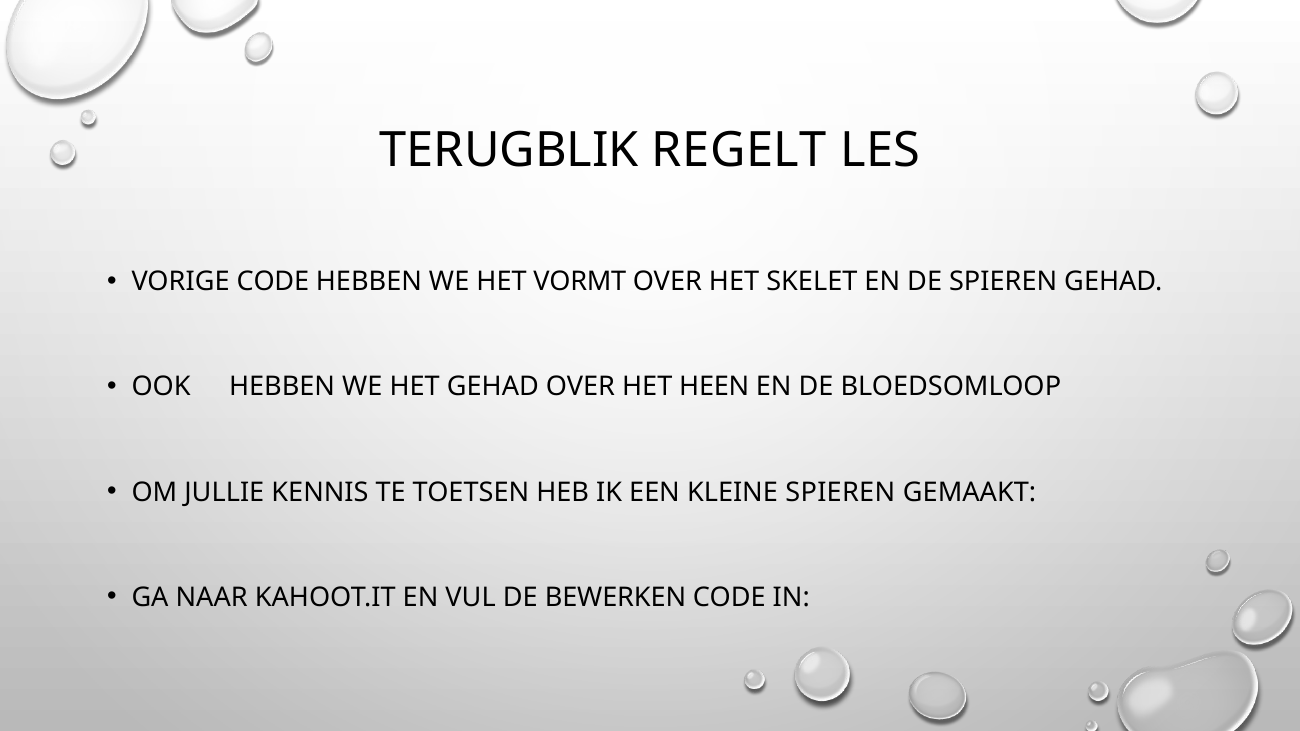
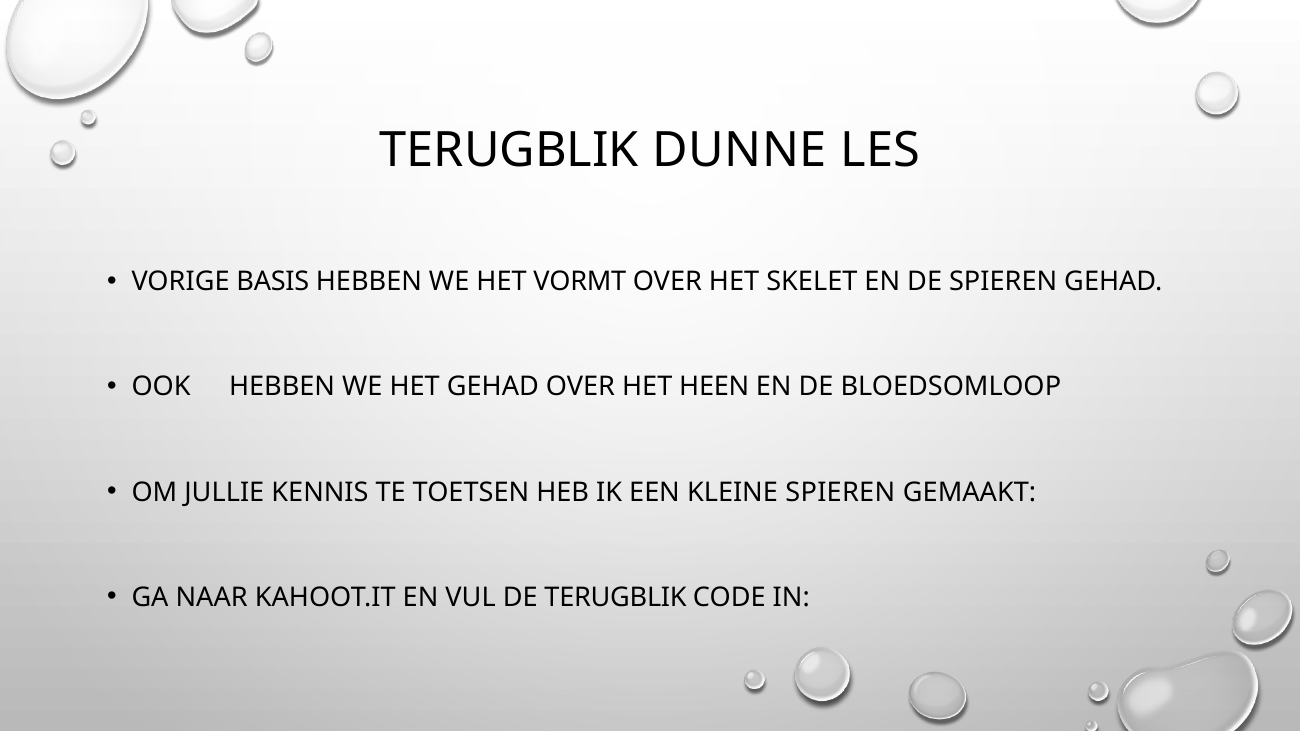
REGELT: REGELT -> DUNNE (740, 151)
VORIGE CODE: CODE -> BASIS (273, 282)
DE BEWERKEN: BEWERKEN -> TERUGBLIK (616, 597)
